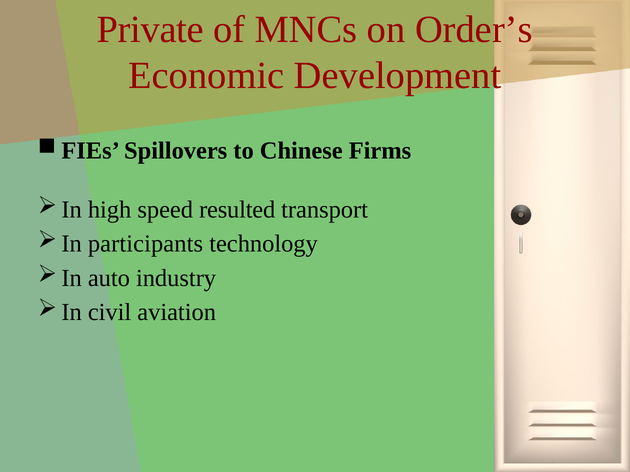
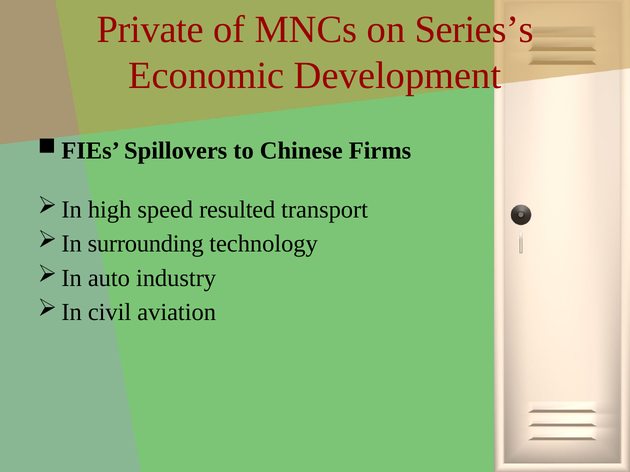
Order’s: Order’s -> Series’s (474, 29)
participants: participants -> surrounding (146, 244)
